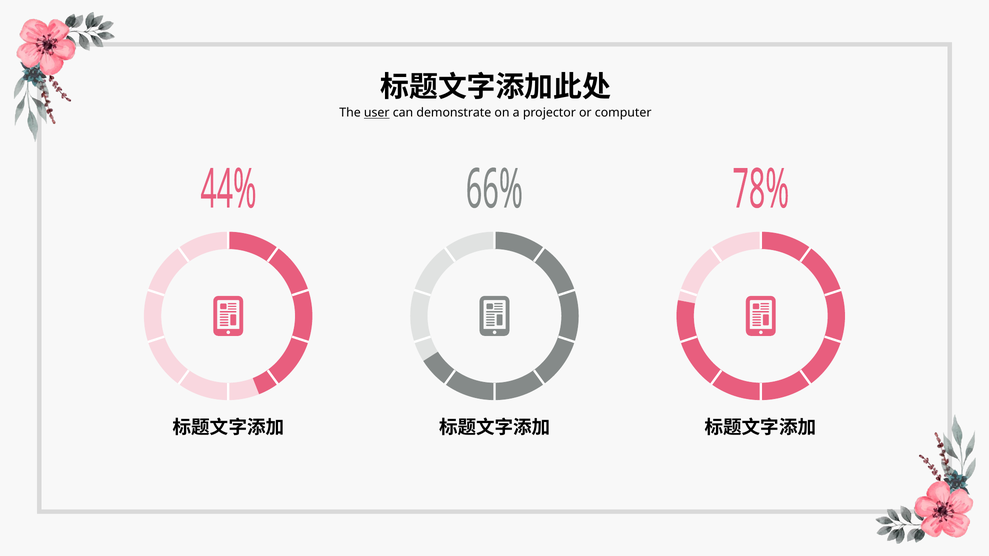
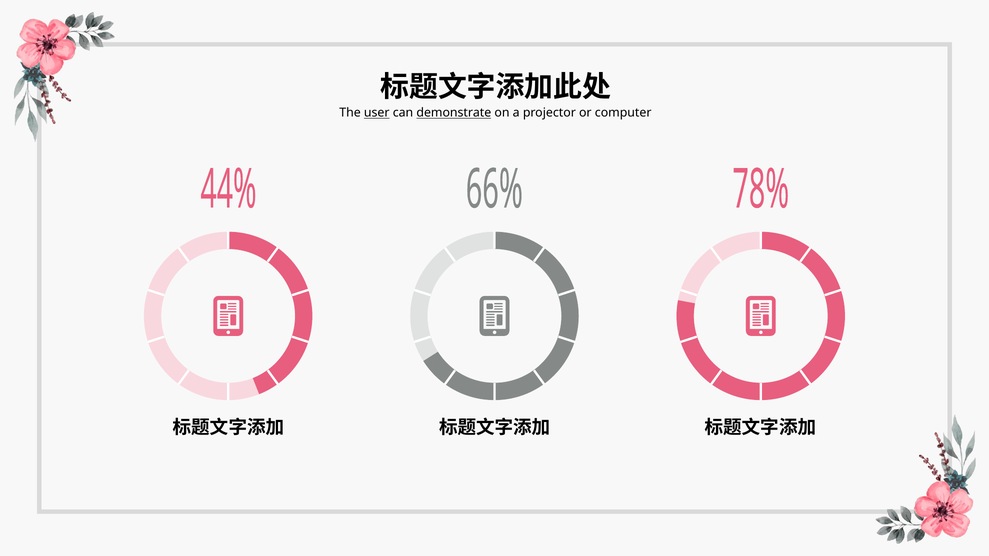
demonstrate underline: none -> present (454, 113)
